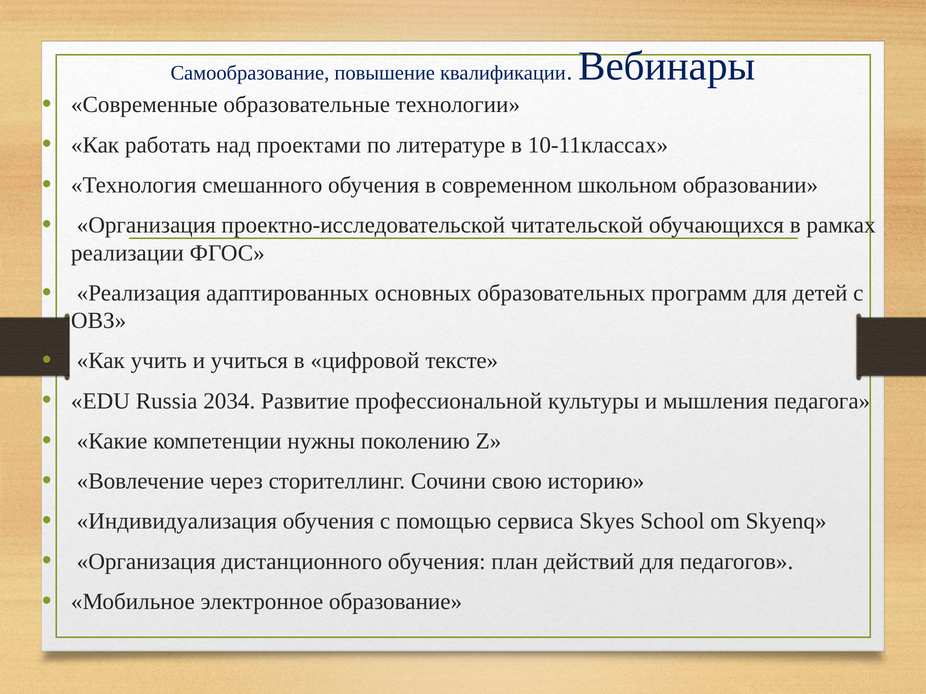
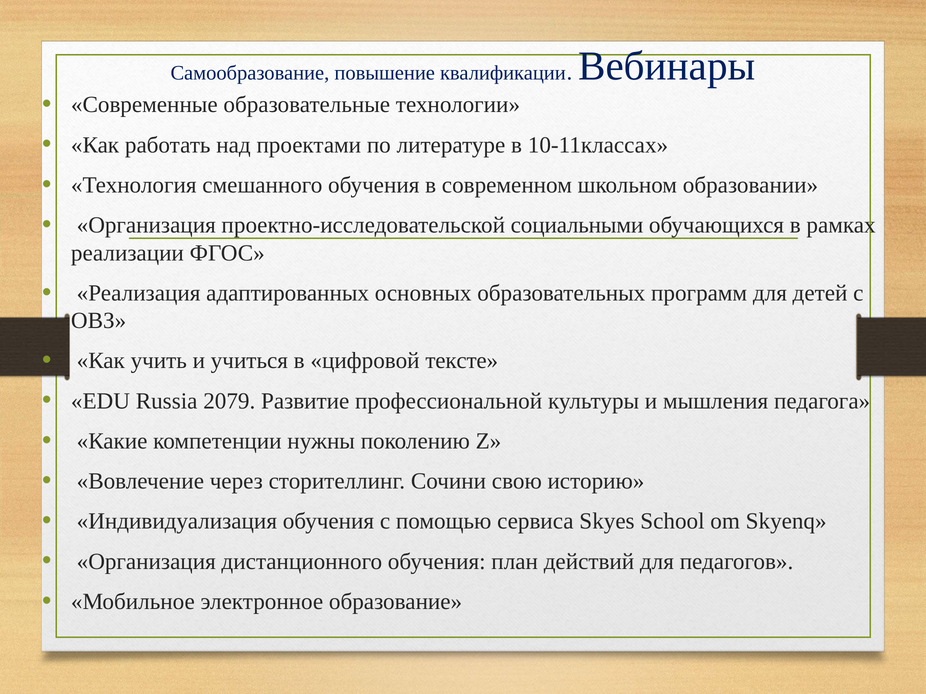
читательской: читательской -> социальными (577, 225)
2034: 2034 -> 2079 (229, 401)
